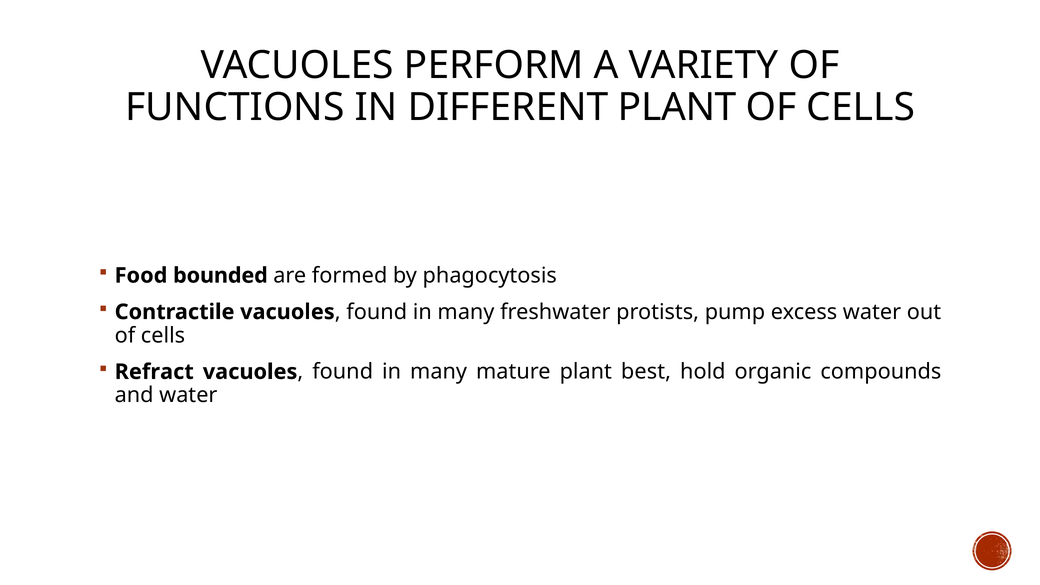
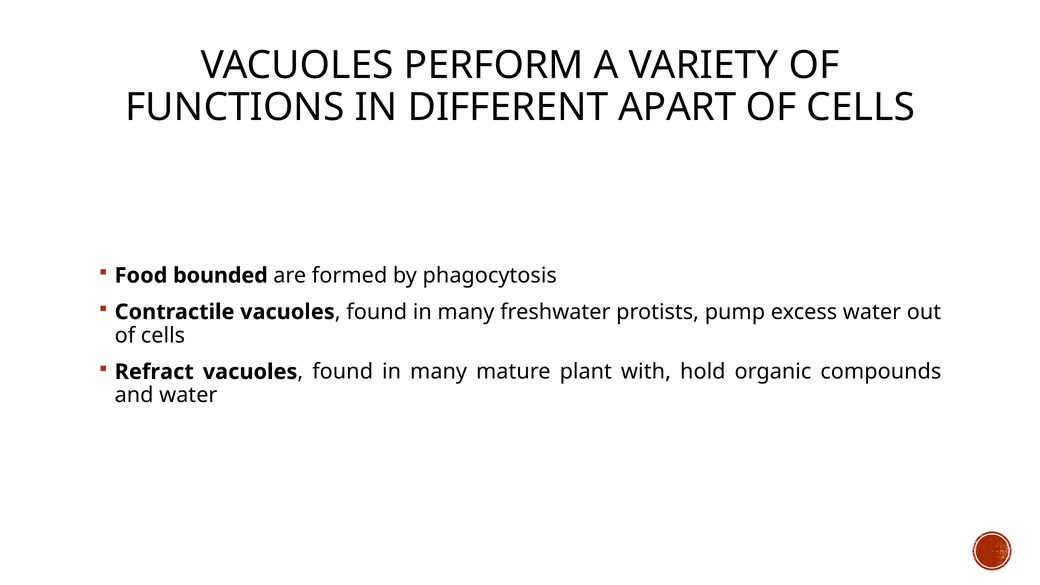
DIFFERENT PLANT: PLANT -> APART (677, 107)
best: best -> with (646, 372)
